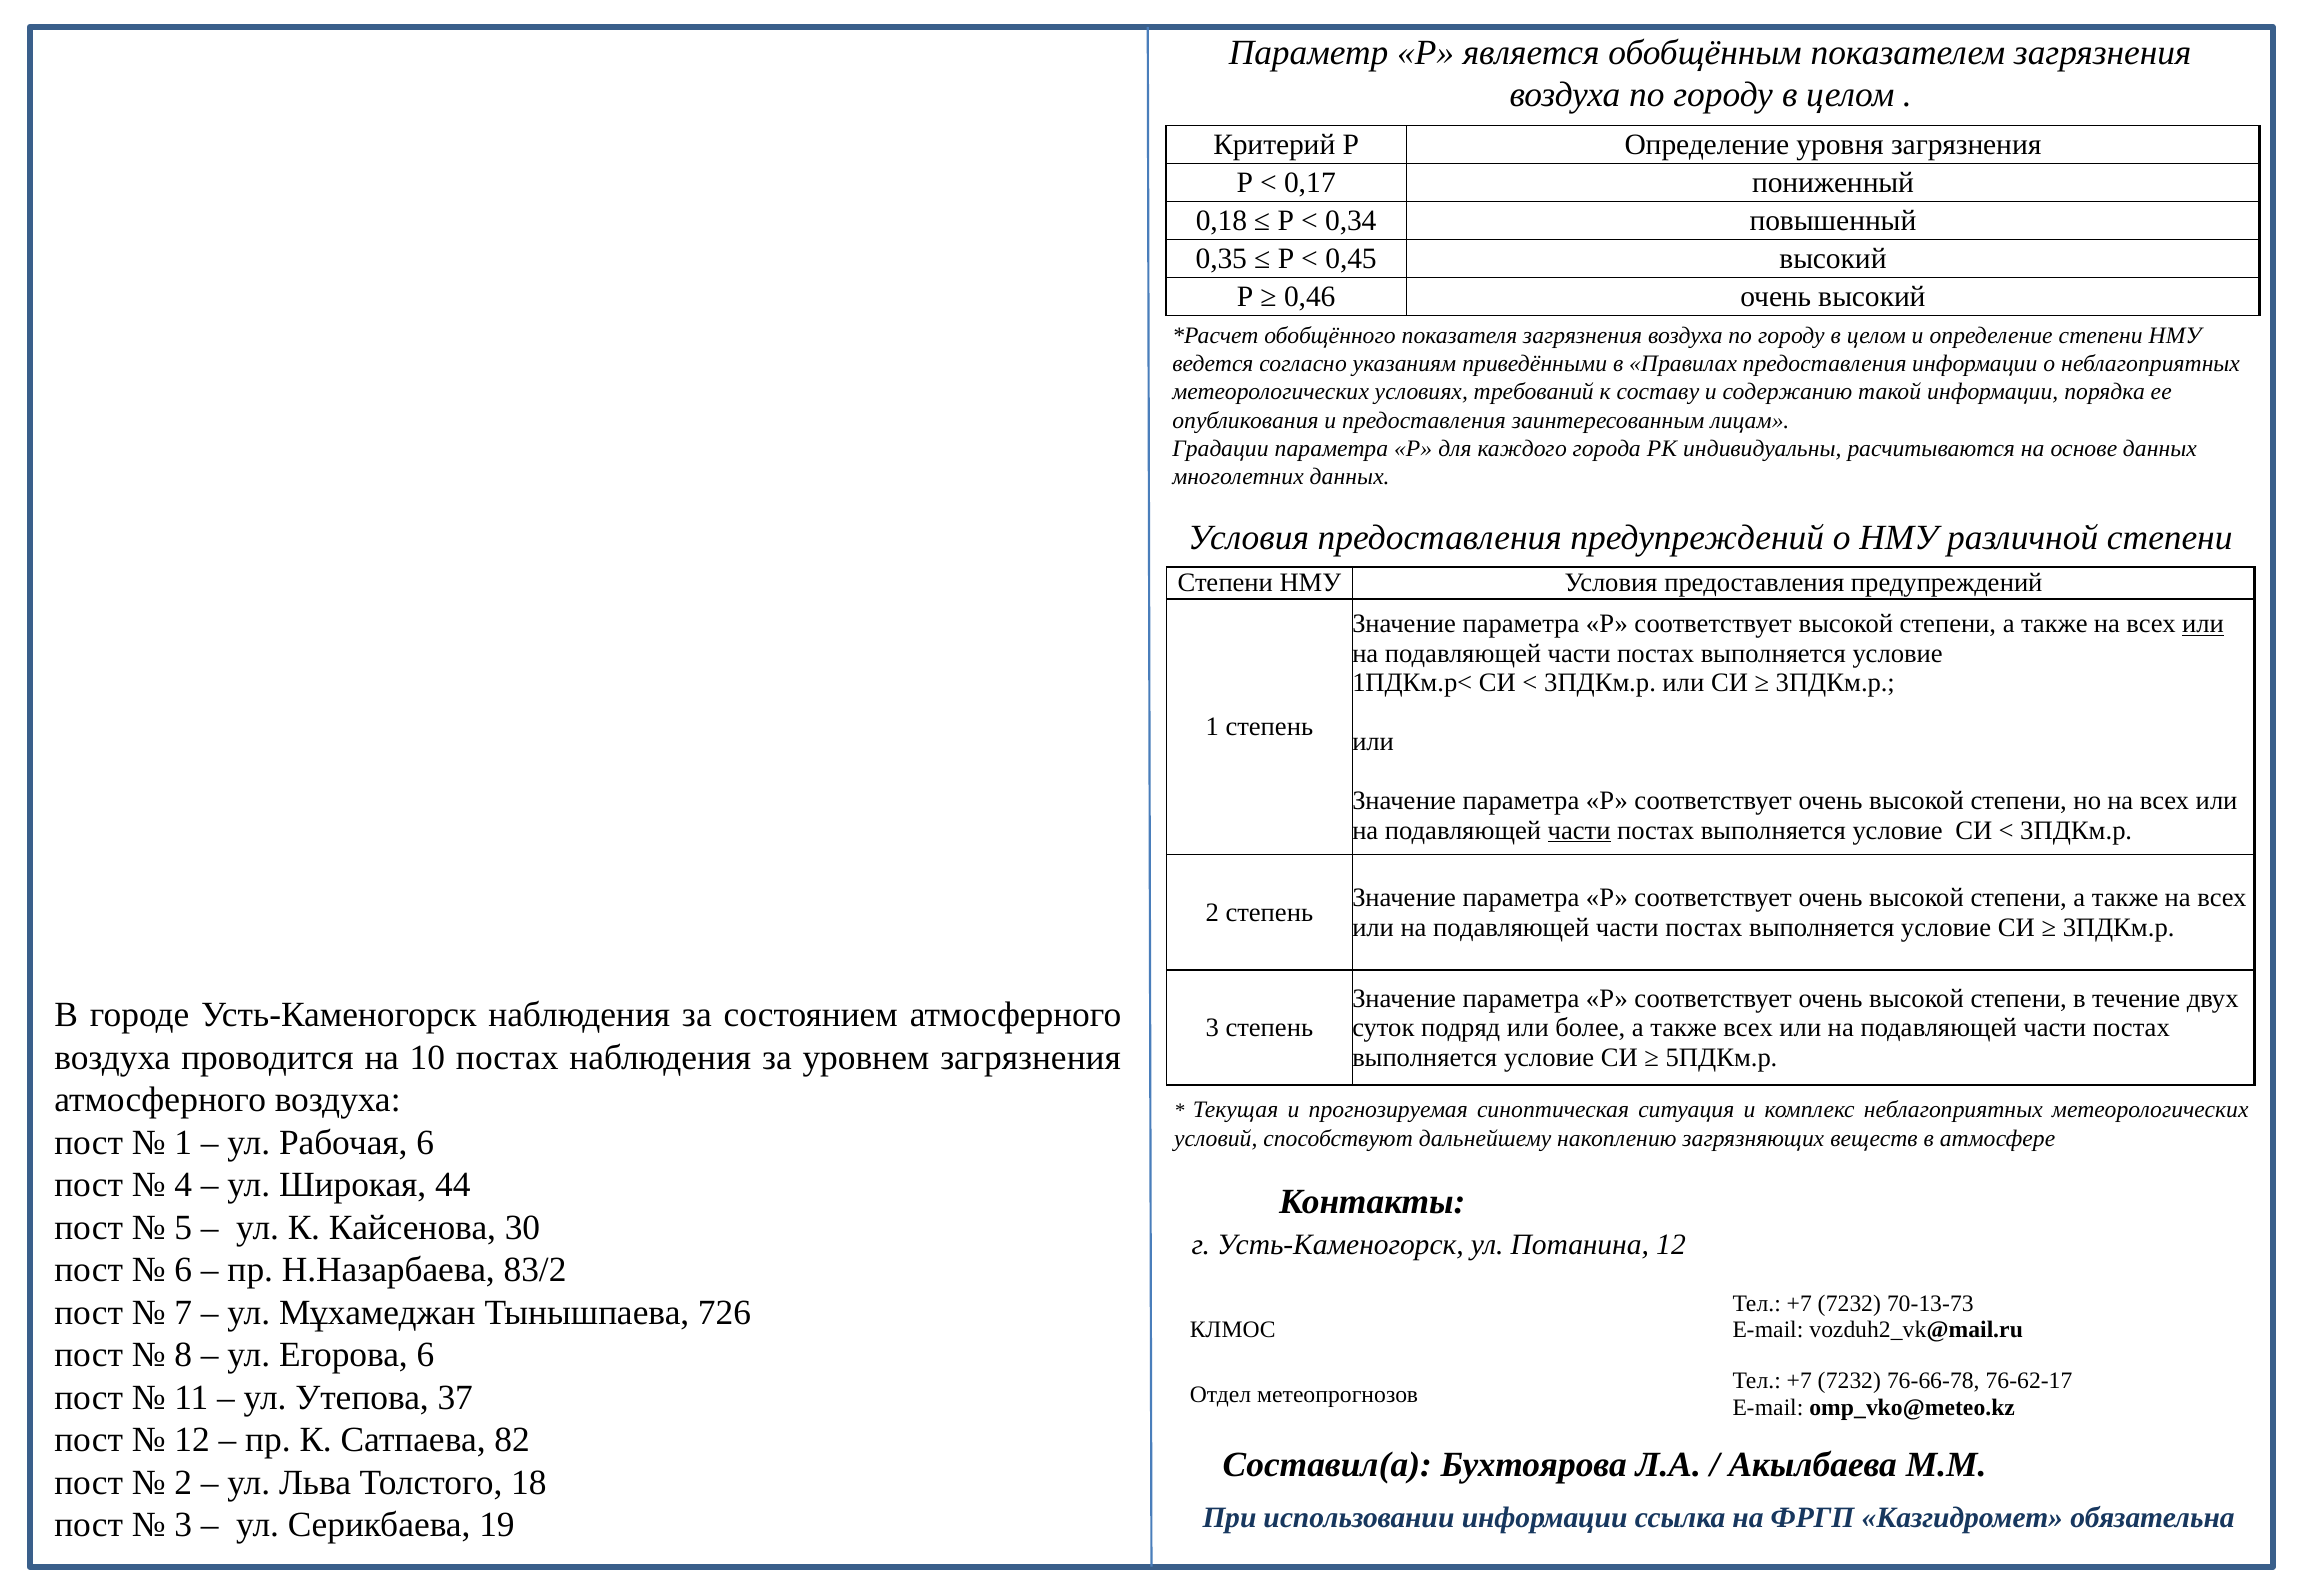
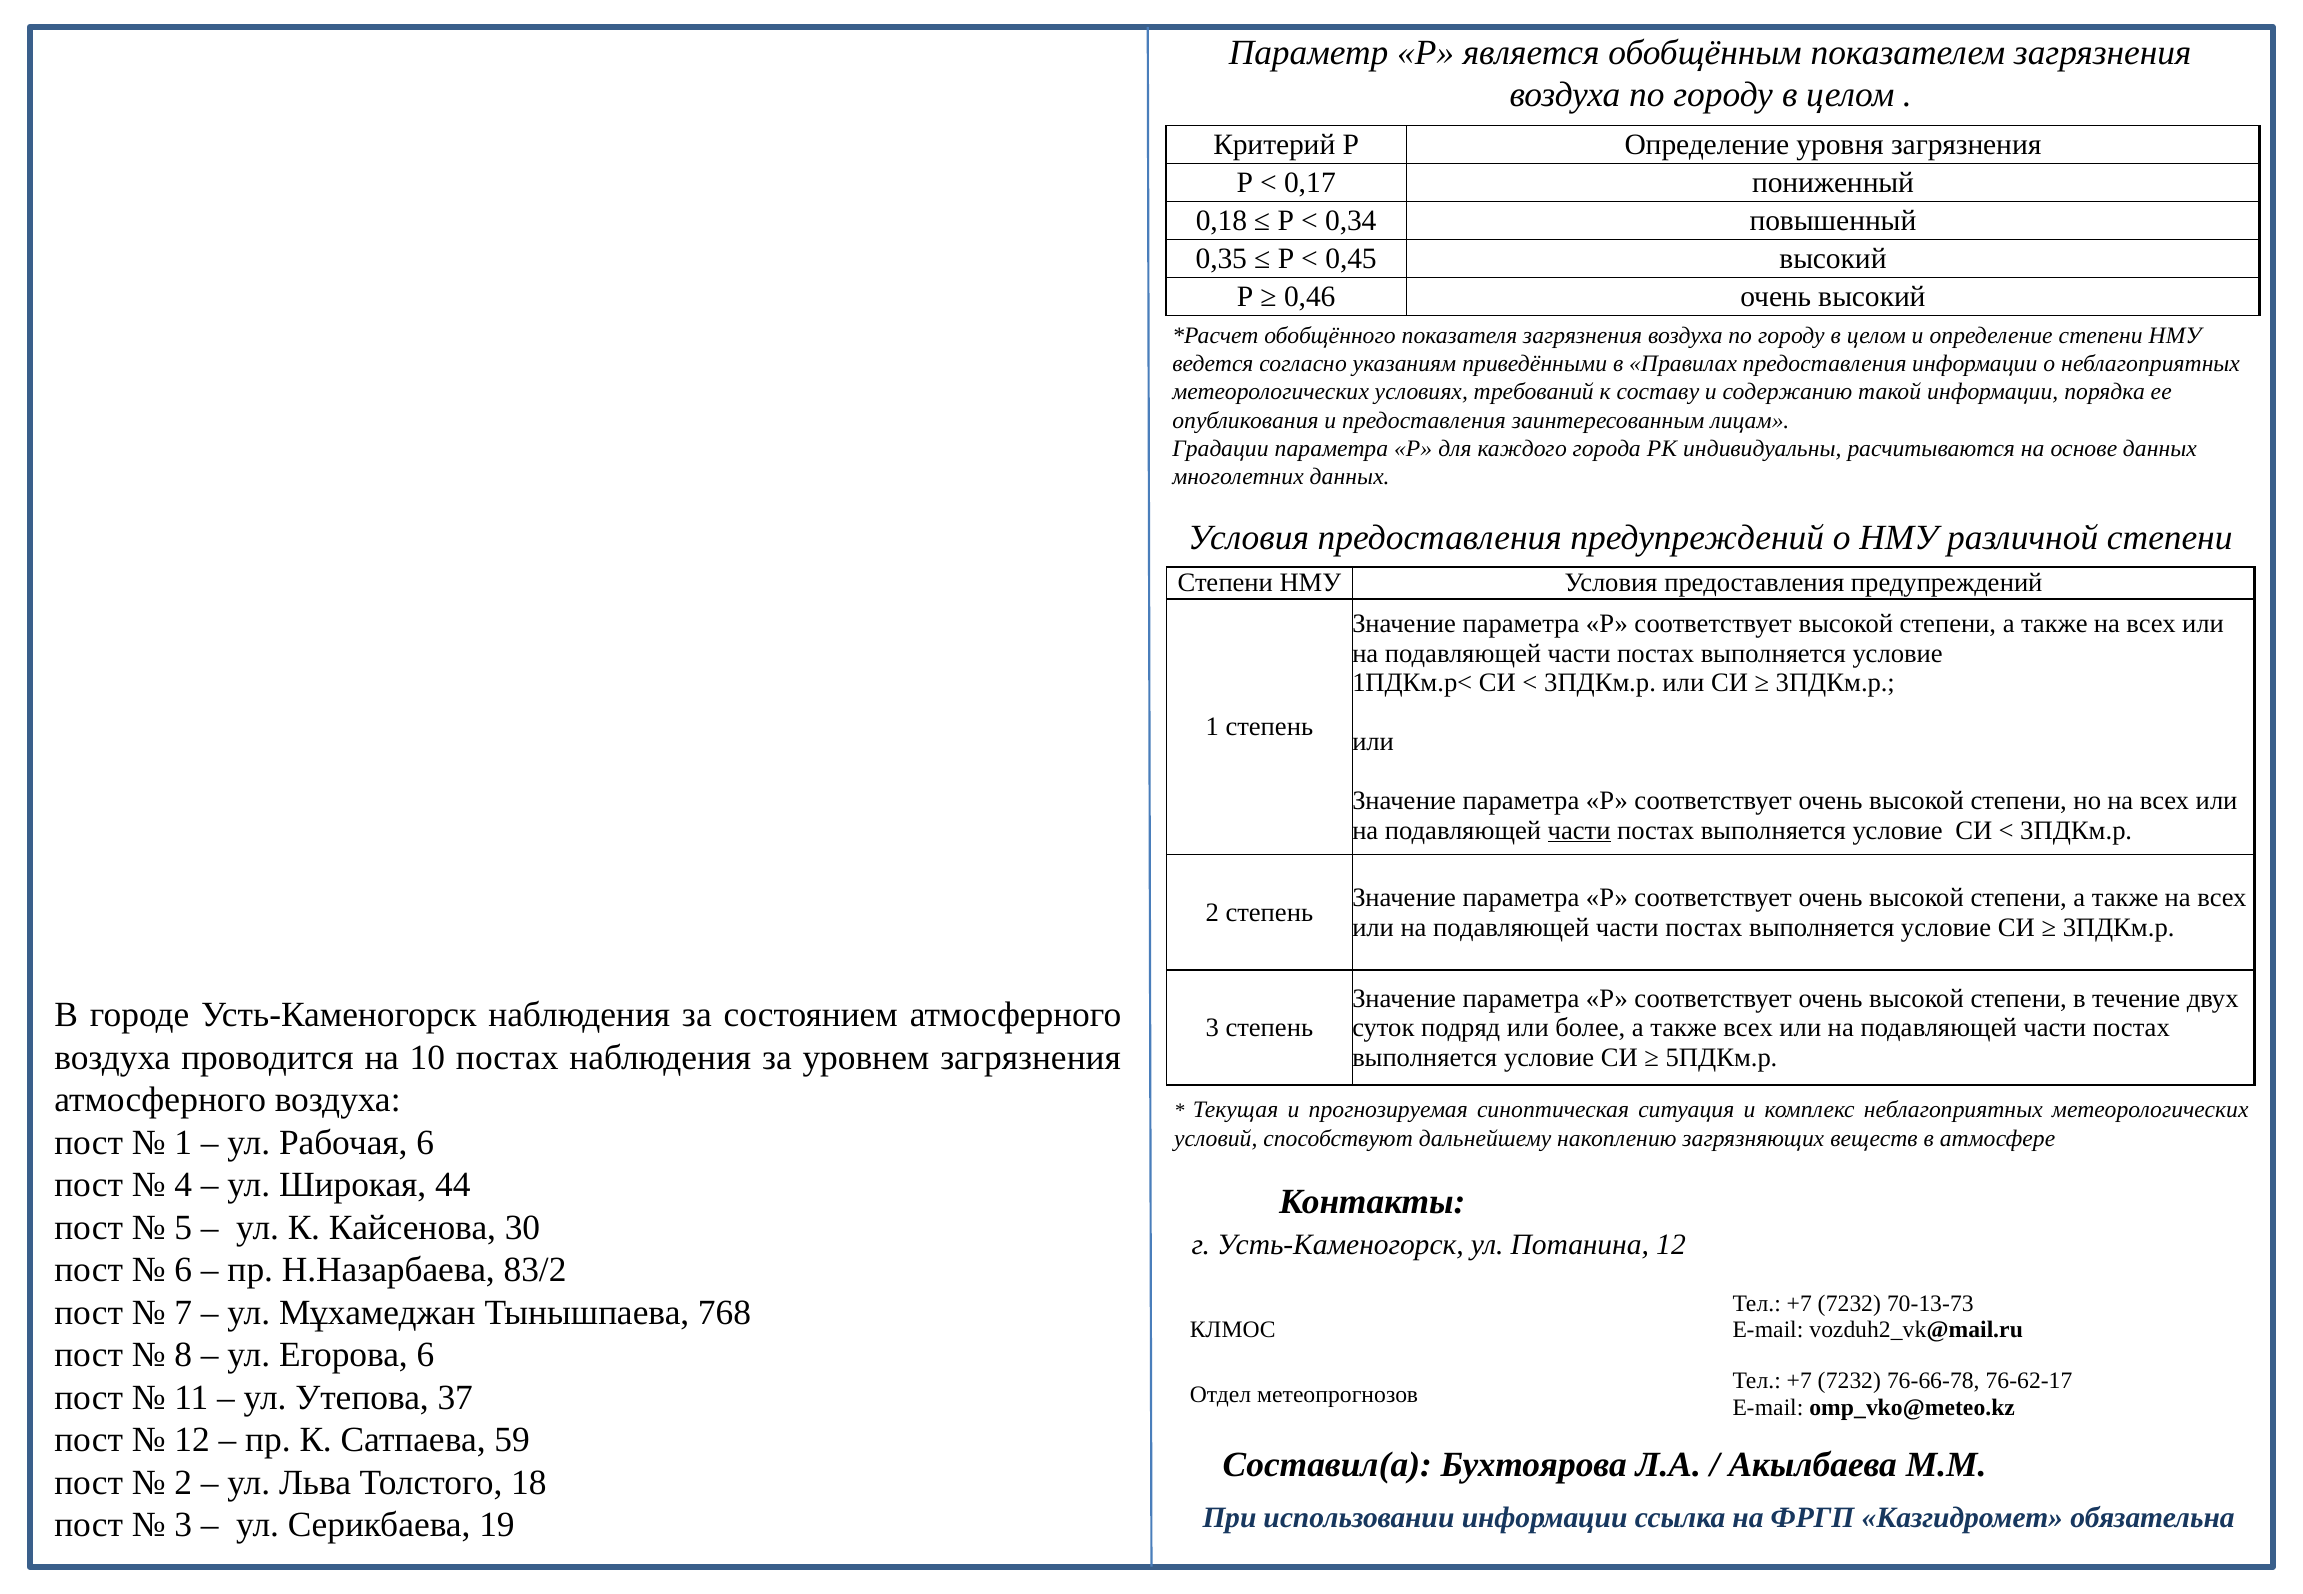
или underline: present -> none (2203, 624)
726: 726 -> 768 (725, 1313)
82: 82 -> 59 (512, 1441)
